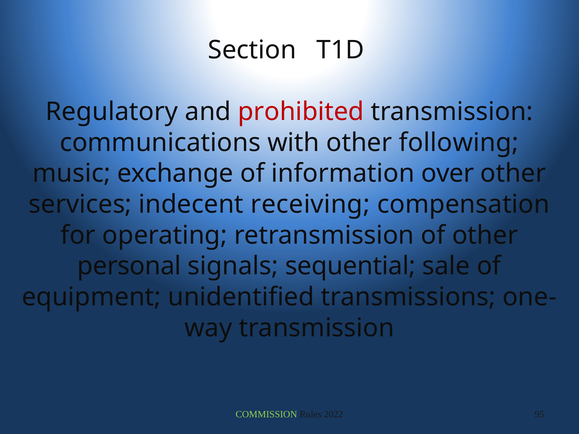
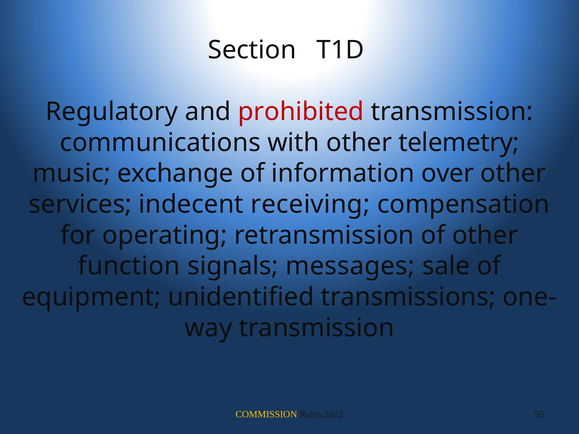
following: following -> telemetry (459, 143)
personal: personal -> function (129, 266)
sequential: sequential -> messages (350, 266)
COMMISSION colour: light green -> yellow (266, 415)
